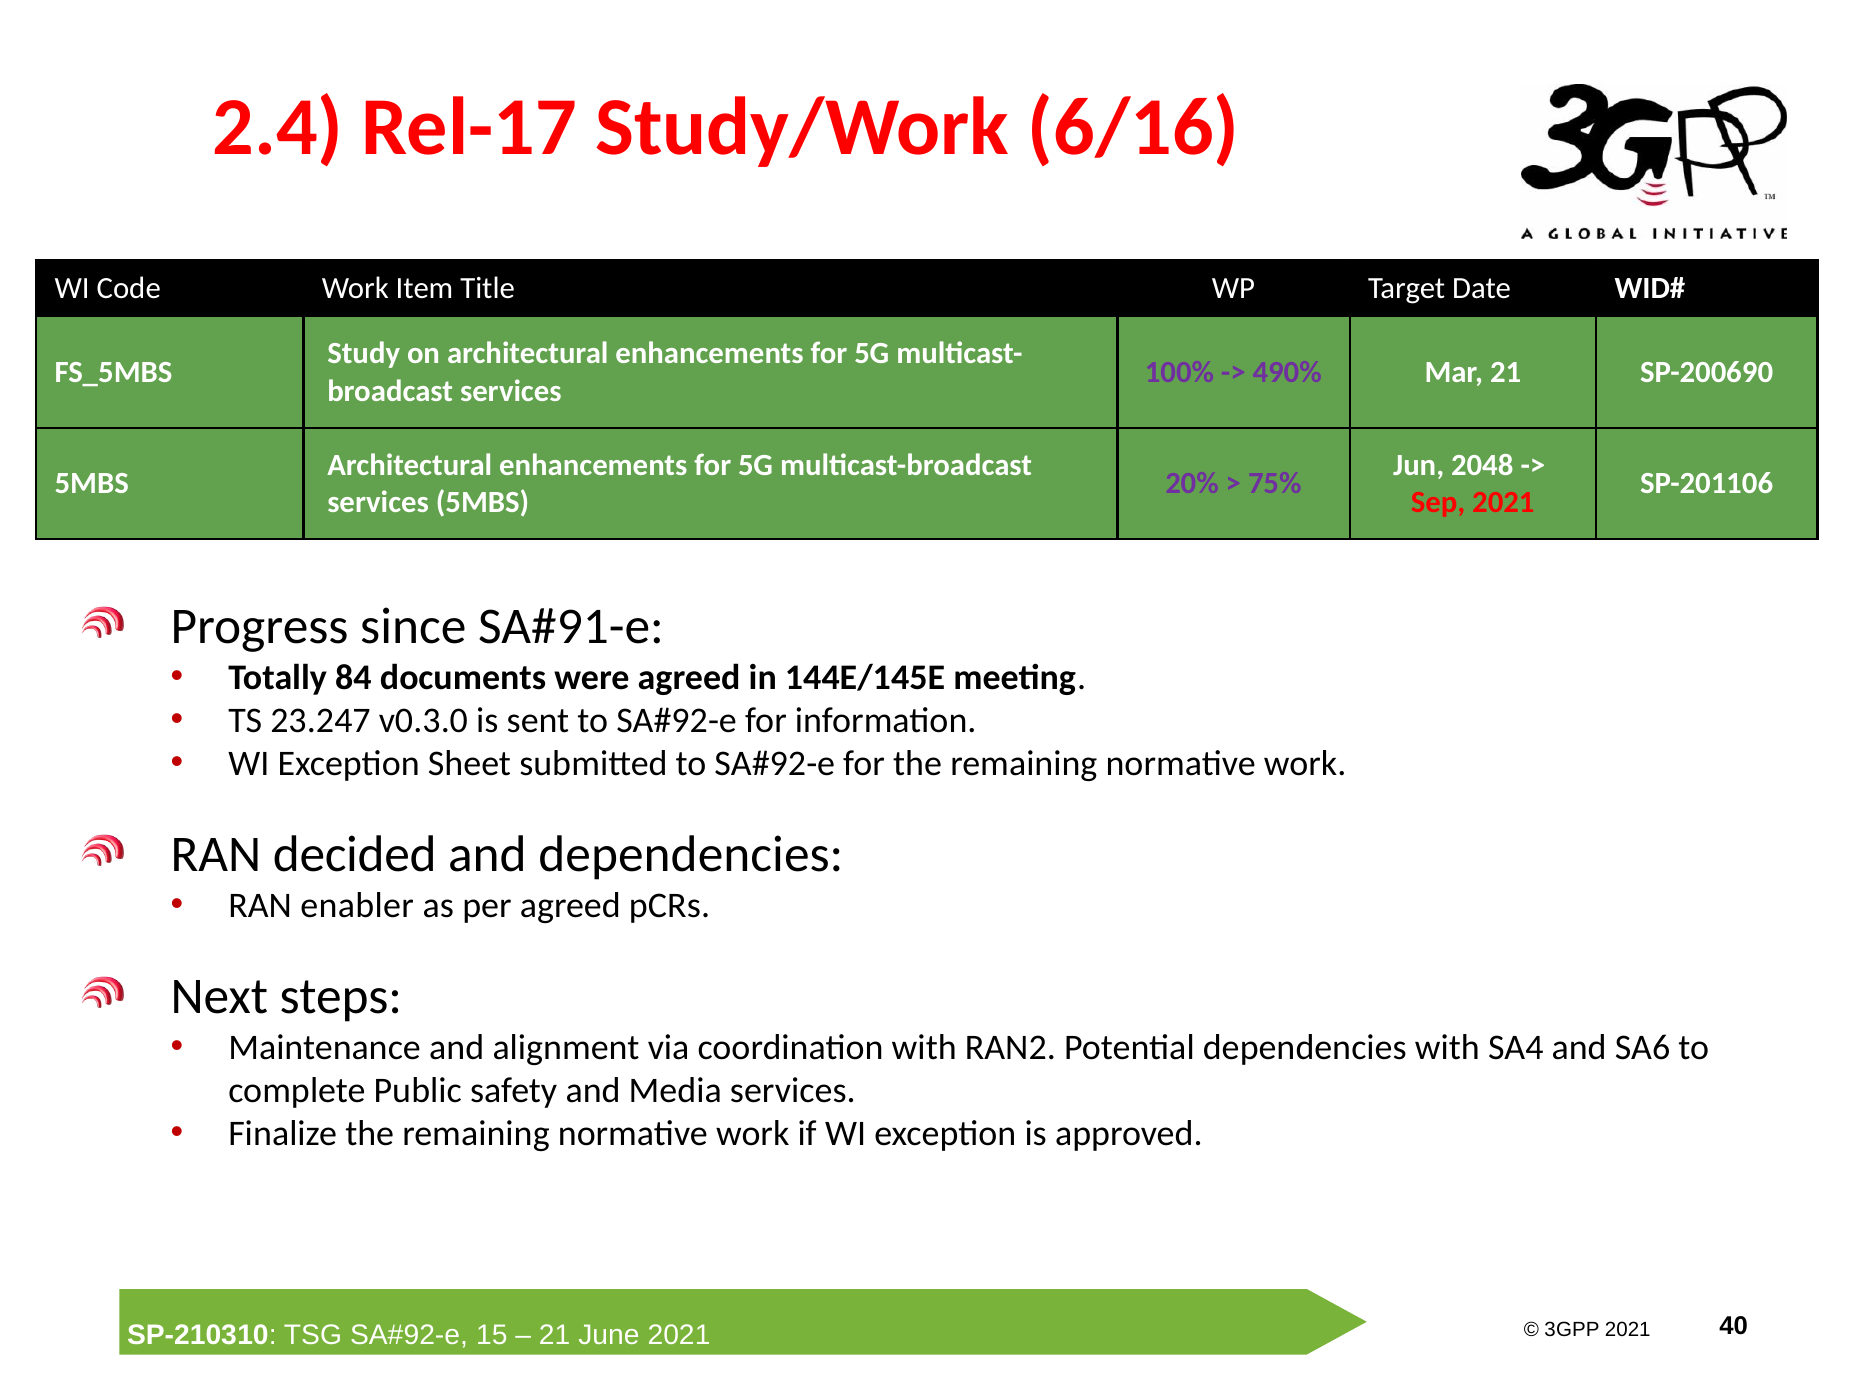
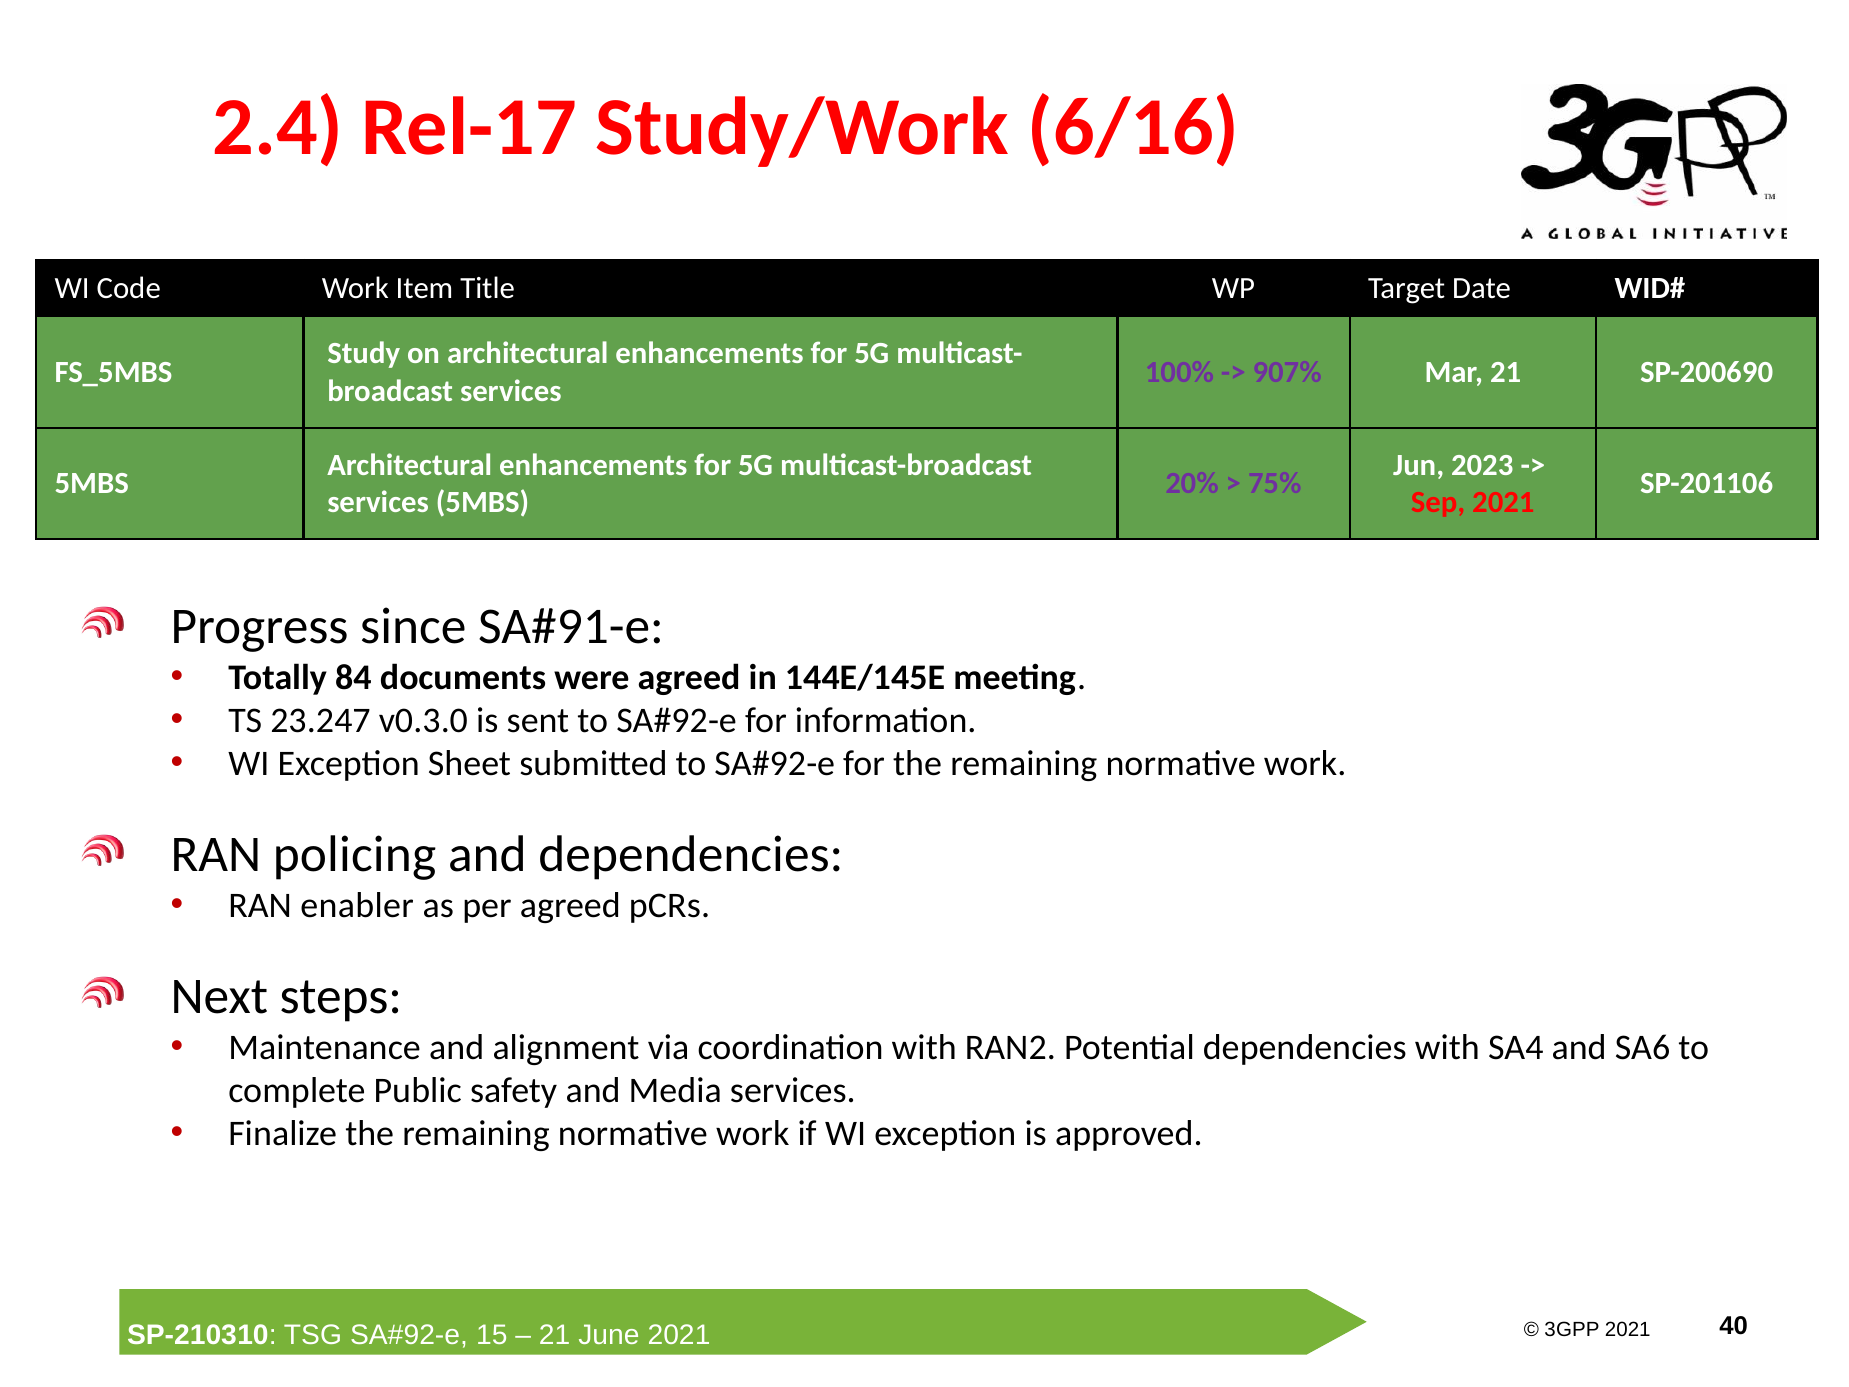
490%: 490% -> 907% (1287, 372)
2048: 2048 -> 2023 (1482, 465)
decided: decided -> policing (355, 854)
